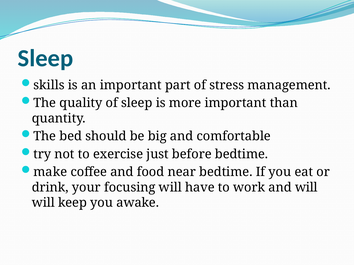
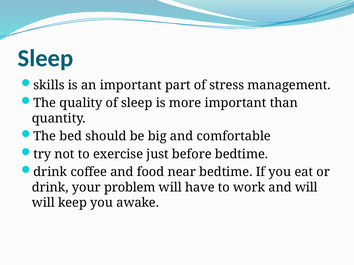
make: make -> drink (50, 172)
focusing: focusing -> problem (130, 188)
